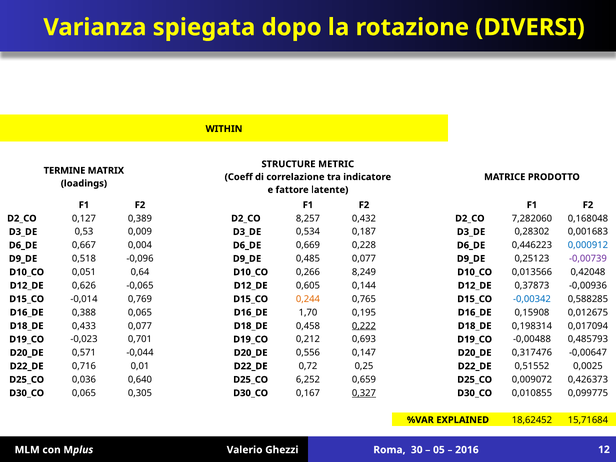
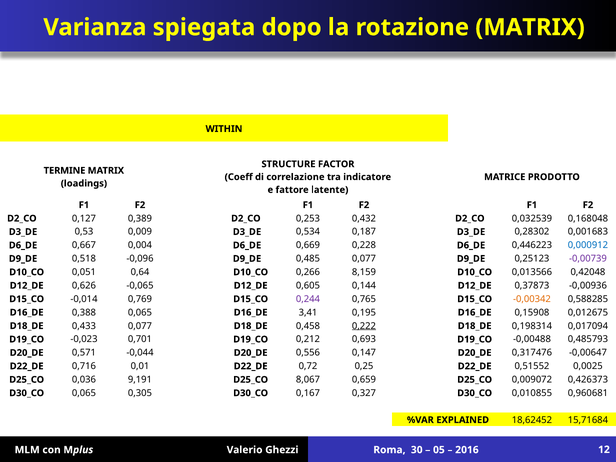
rotazione DIVERSI: DIVERSI -> MATRIX (530, 27)
METRIC: METRIC -> FACTOR (336, 164)
8,257: 8,257 -> 0,253 (308, 218)
7,282060: 7,282060 -> 0,032539 (532, 218)
8,249: 8,249 -> 8,159 (364, 272)
0,244 colour: orange -> purple (308, 299)
-0,00342 colour: blue -> orange (532, 299)
1,70: 1,70 -> 3,41 (308, 312)
0,640: 0,640 -> 9,191 (140, 380)
6,252: 6,252 -> 8,067 (308, 380)
0,327 underline: present -> none (364, 393)
0,099775: 0,099775 -> 0,960681 (588, 393)
